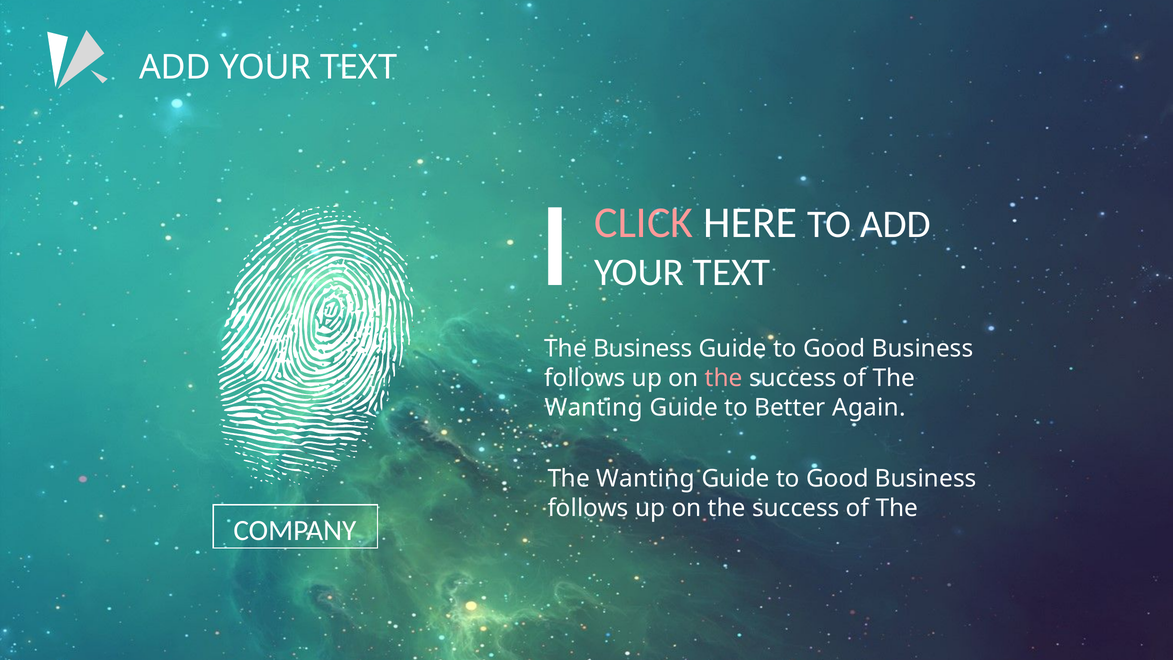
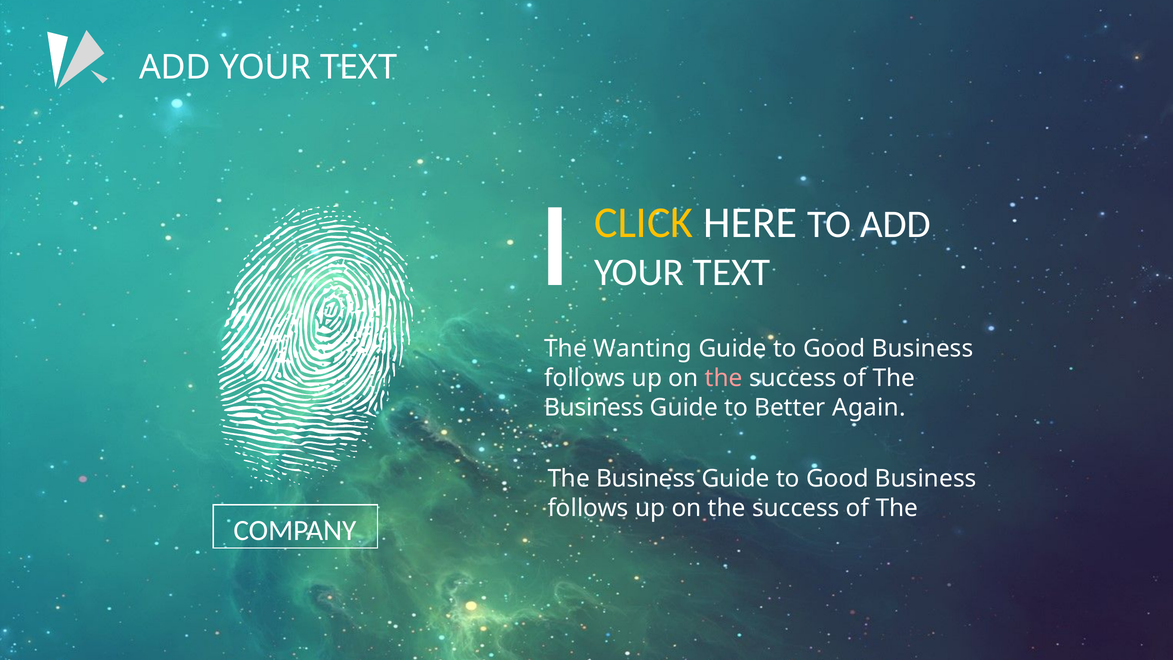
CLICK colour: pink -> yellow (644, 223)
The Business: Business -> Wanting (643, 349)
Wanting: Wanting -> Business (594, 407)
Wanting: Wanting -> Business (646, 479)
